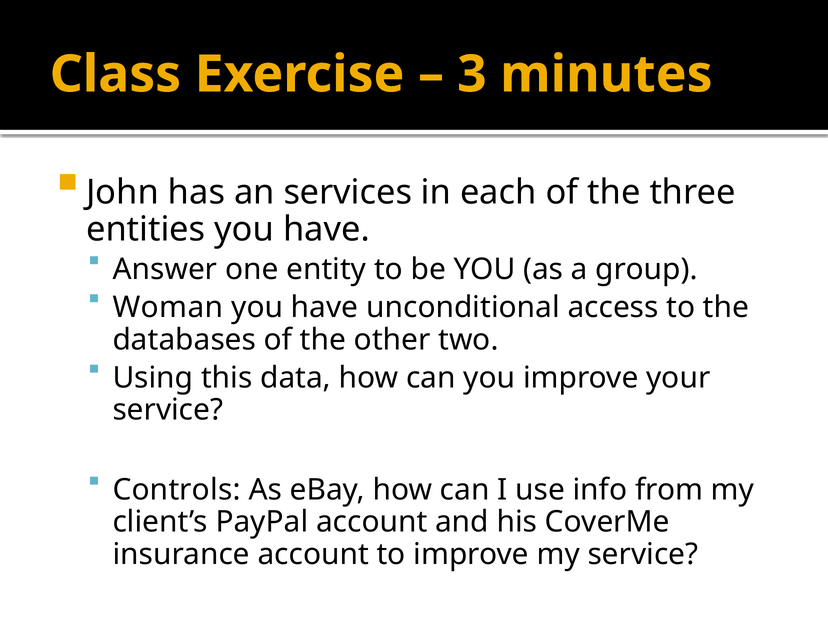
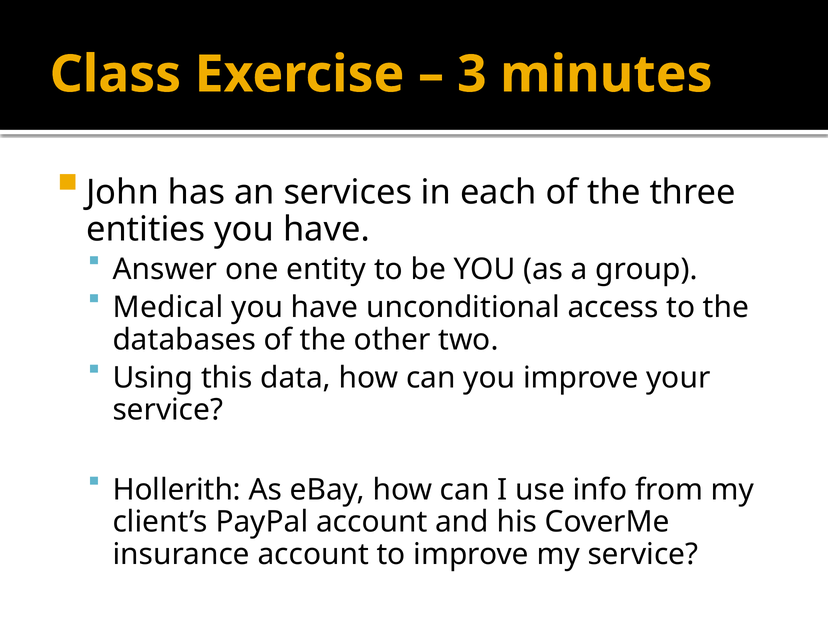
Woman: Woman -> Medical (168, 307)
Controls: Controls -> Hollerith (177, 490)
